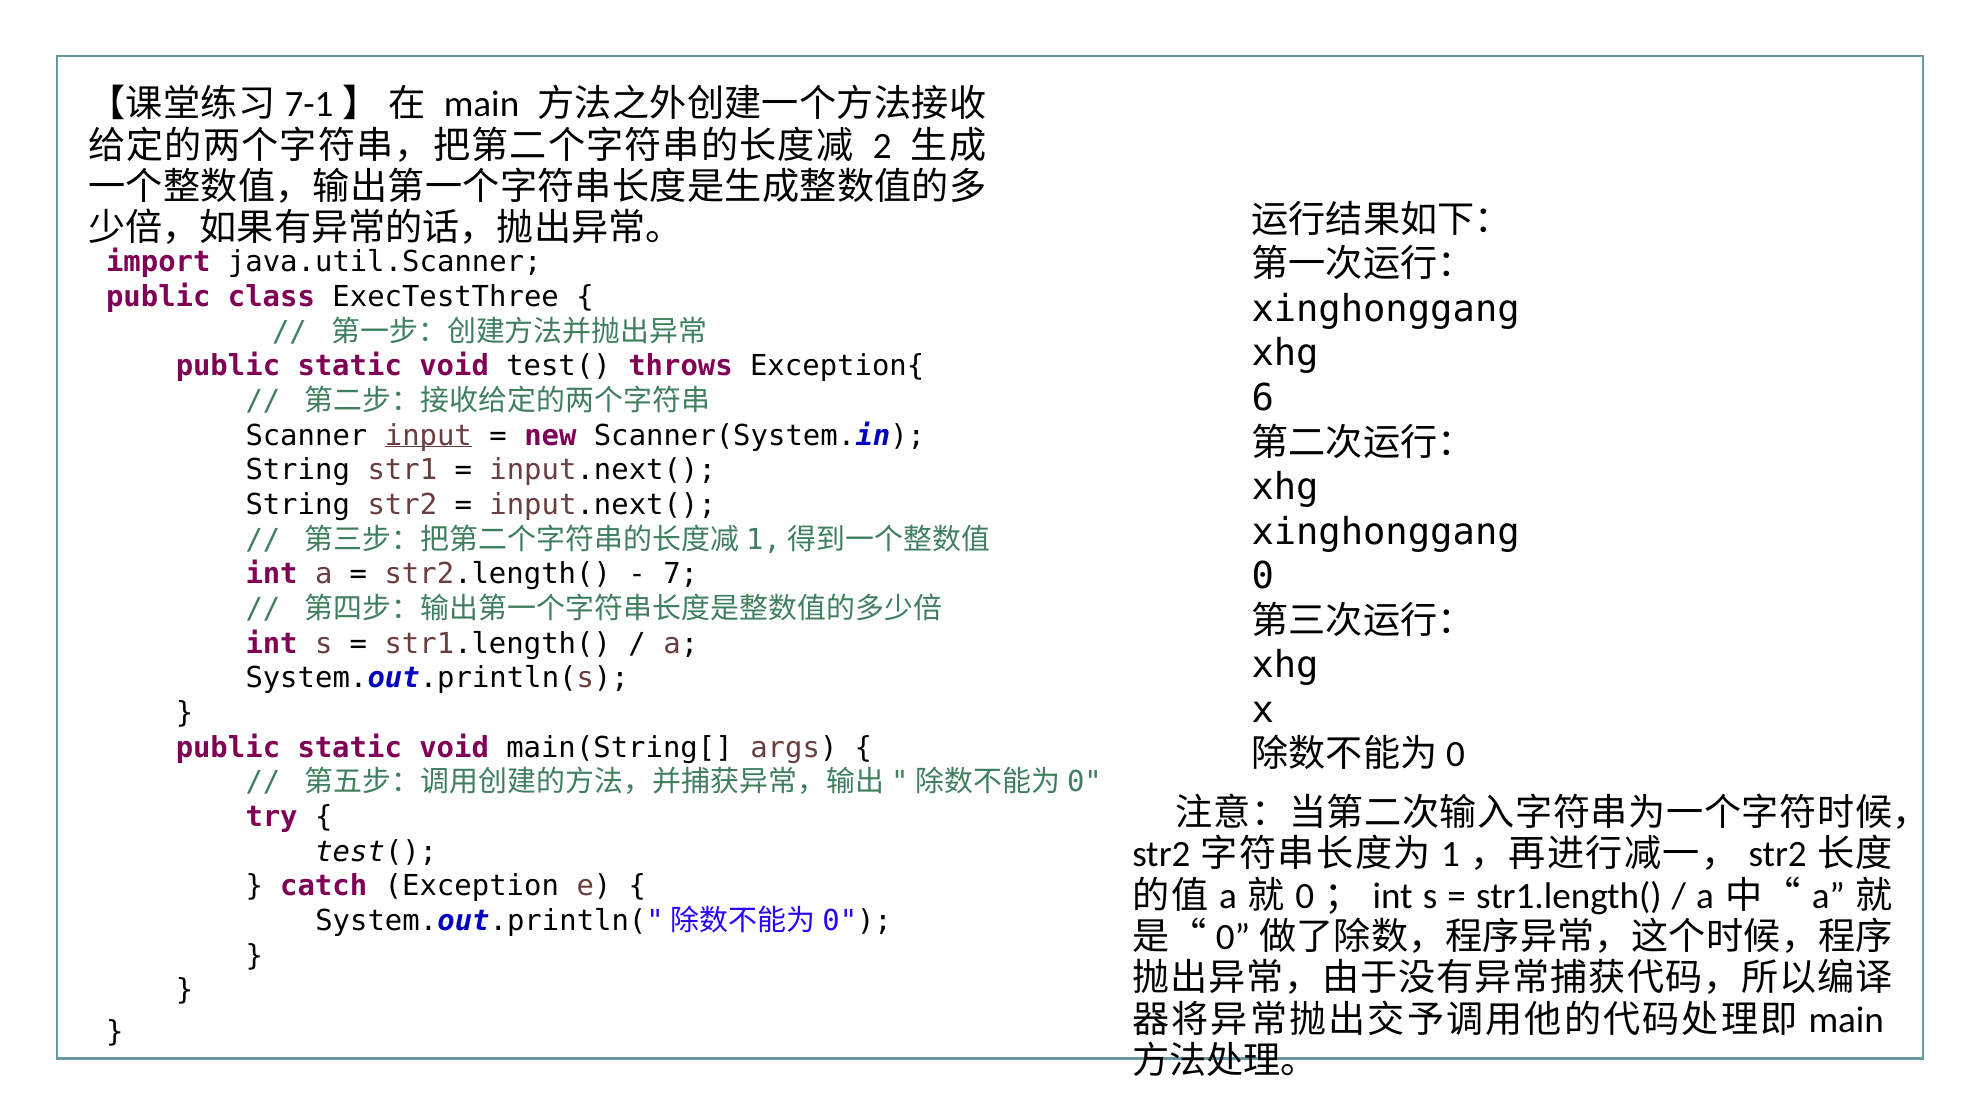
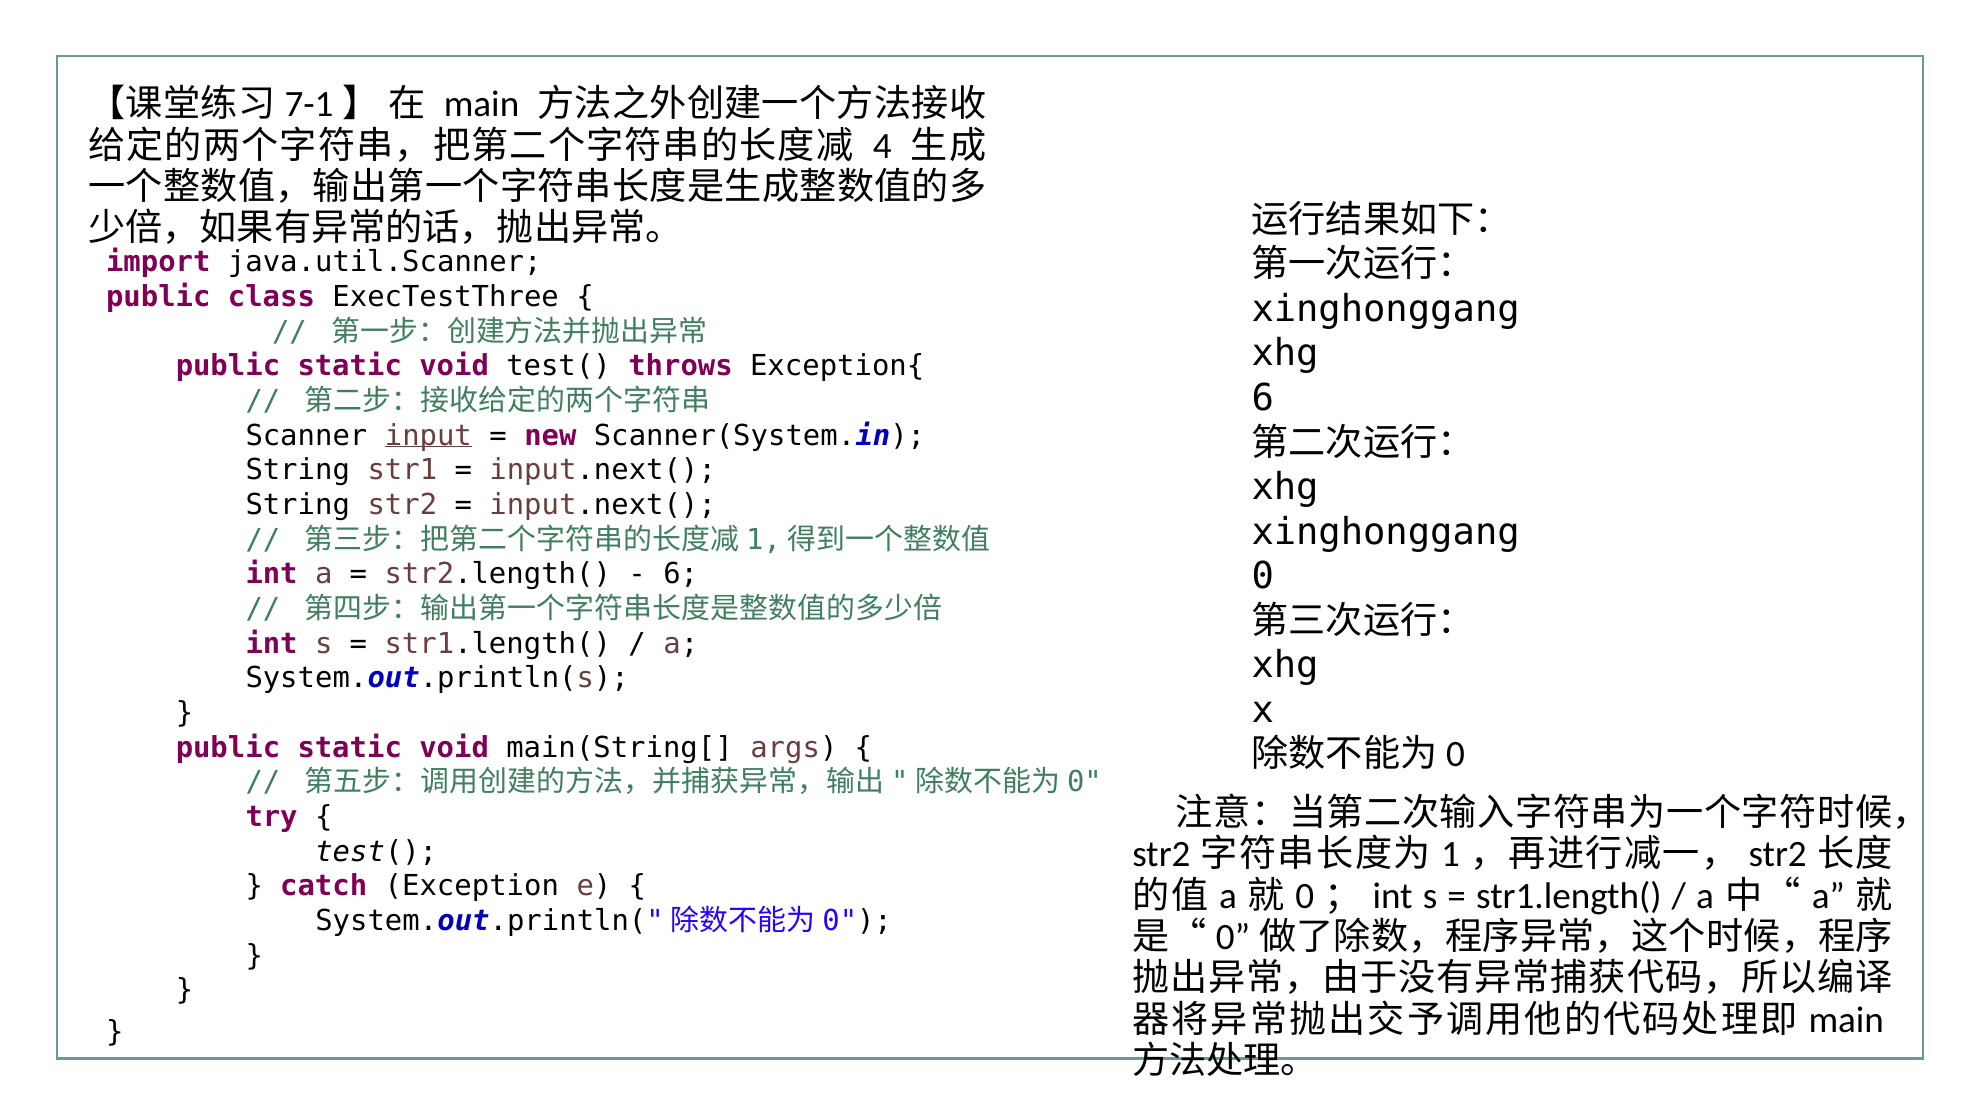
2: 2 -> 4 (882, 146)
7: 7 -> 6 (681, 574)
